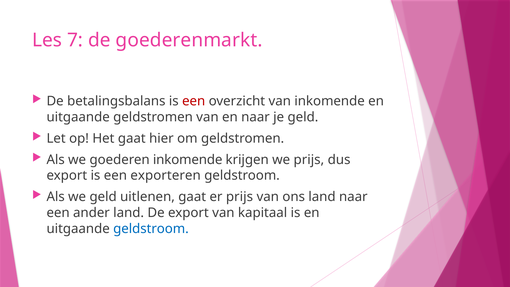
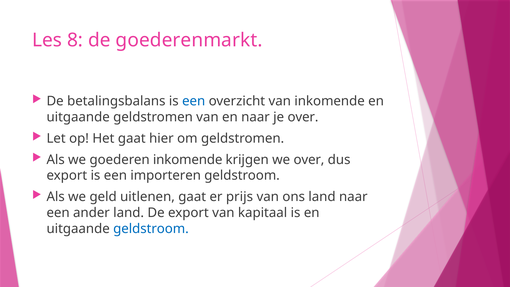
7: 7 -> 8 (75, 40)
een colour: red -> blue (194, 101)
je geld: geld -> over (303, 117)
we prijs: prijs -> over (309, 160)
exporteren: exporteren -> importeren (166, 175)
